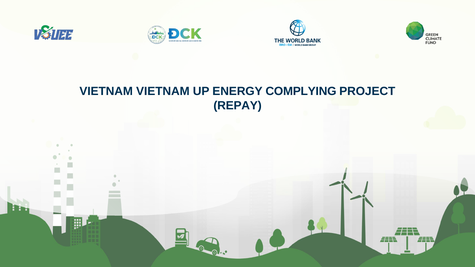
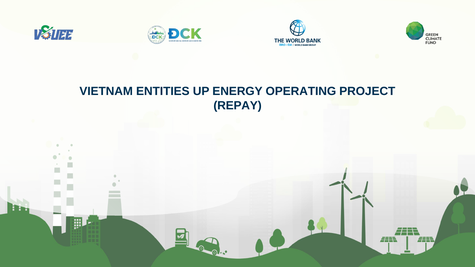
VIETNAM VIETNAM: VIETNAM -> ENTITIES (163, 91)
COMPLYING: COMPLYING -> OPERATING (301, 91)
